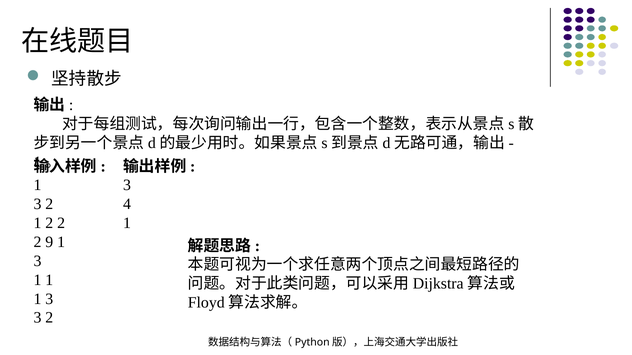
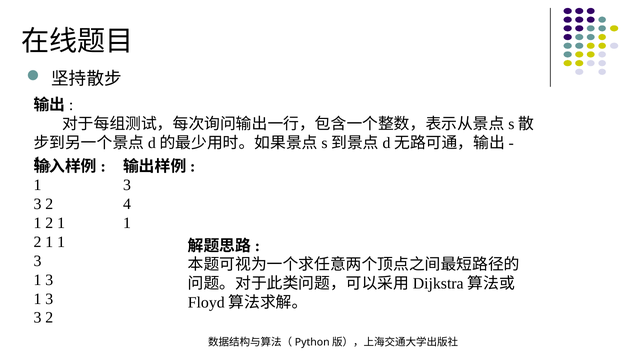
2: 2 -> 1 (61, 223)
9: 9 -> 1 (49, 242)
1: 1 -> 3 (49, 280)
